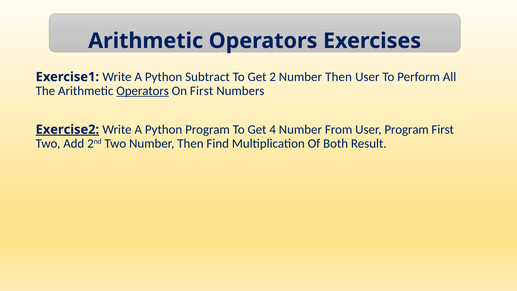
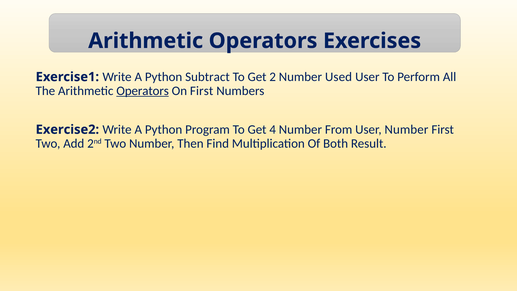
2 Number Then: Then -> Used (339, 77)
Exercise2 underline: present -> none (67, 129)
User Program: Program -> Number (406, 129)
